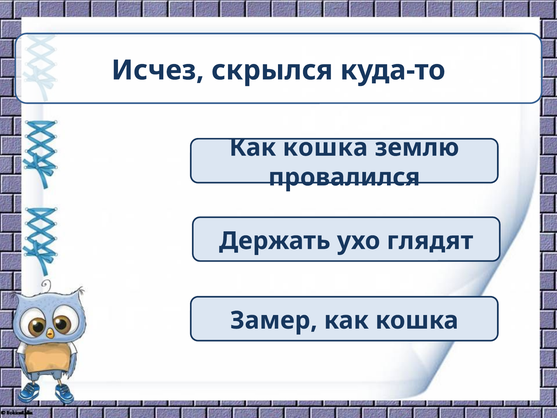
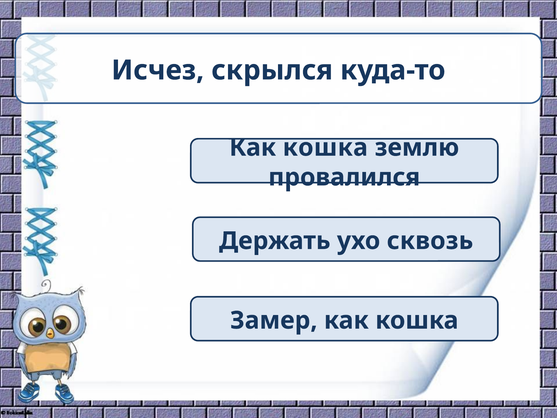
глядят: глядят -> сквозь (430, 241)
